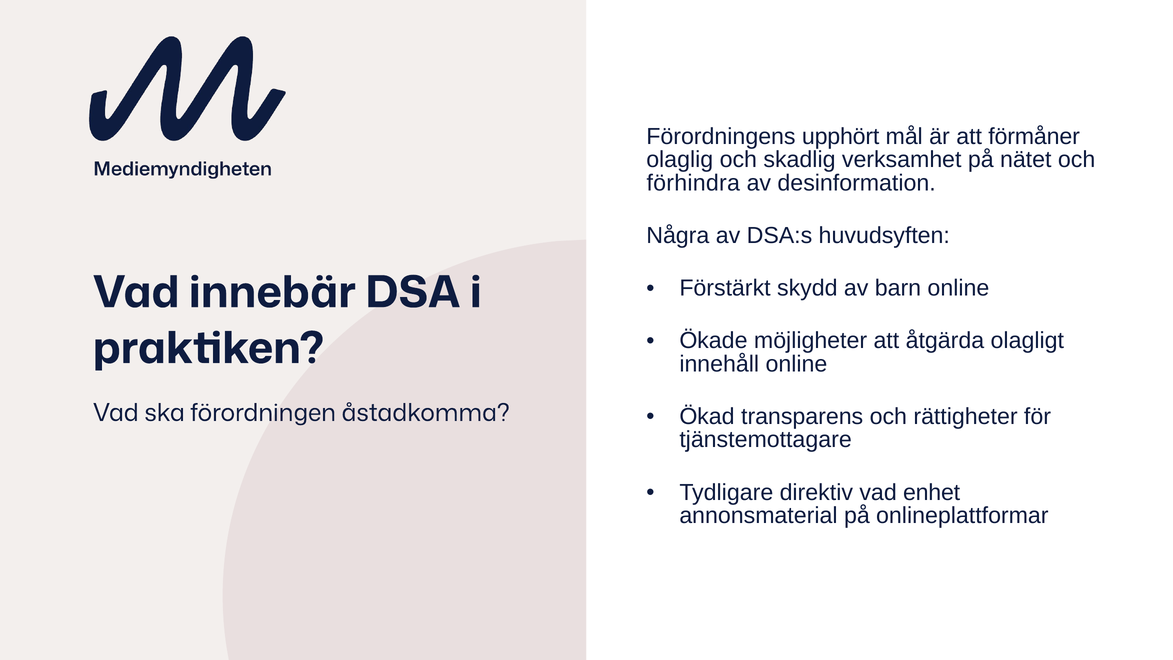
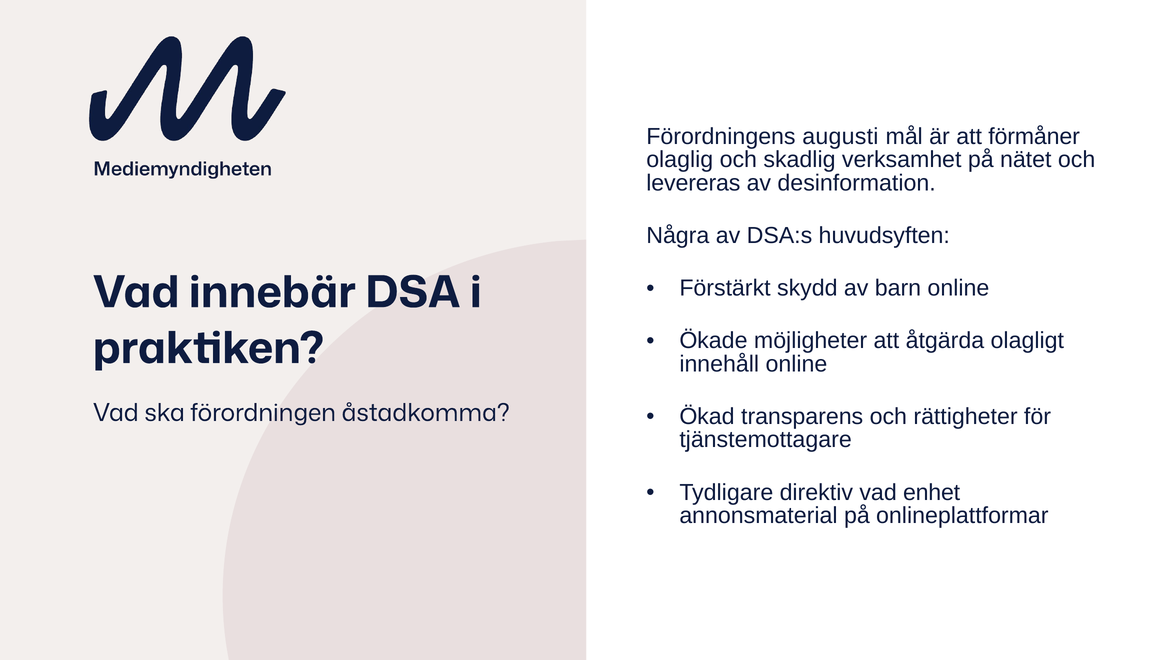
upphört: upphört -> augusti (840, 136)
förhindra: förhindra -> levereras (693, 183)
